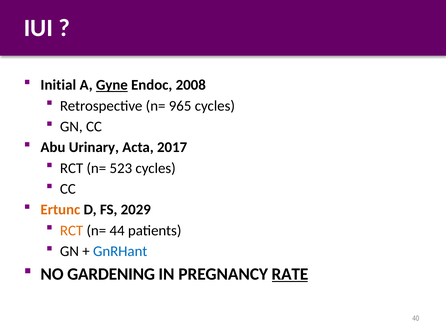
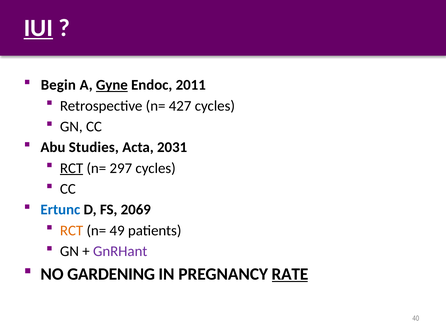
IUI underline: none -> present (38, 28)
Initial: Initial -> Begin (58, 85)
2008: 2008 -> 2011 (191, 85)
965: 965 -> 427 (180, 106)
Urinary: Urinary -> Studies (94, 148)
2017: 2017 -> 2031 (172, 148)
RCT underline: none -> present (72, 168)
523: 523 -> 297 (121, 168)
Ertunc colour: orange -> blue (60, 210)
2029: 2029 -> 2069 (136, 210)
44: 44 -> 49 (117, 231)
GnRHant colour: blue -> purple (120, 252)
